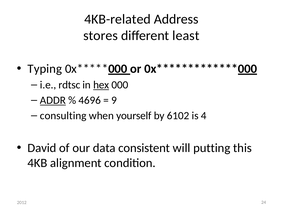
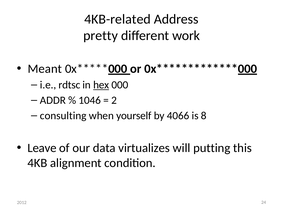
stores: stores -> pretty (101, 36)
least: least -> work (186, 36)
Typing: Typing -> Meant (45, 69)
ADDR underline: present -> none (53, 100)
4696: 4696 -> 1046 (90, 100)
9: 9 -> 2 (114, 100)
6102: 6102 -> 4066 (178, 116)
4: 4 -> 8 (204, 116)
David: David -> Leave (42, 148)
consistent: consistent -> virtualizes (144, 148)
